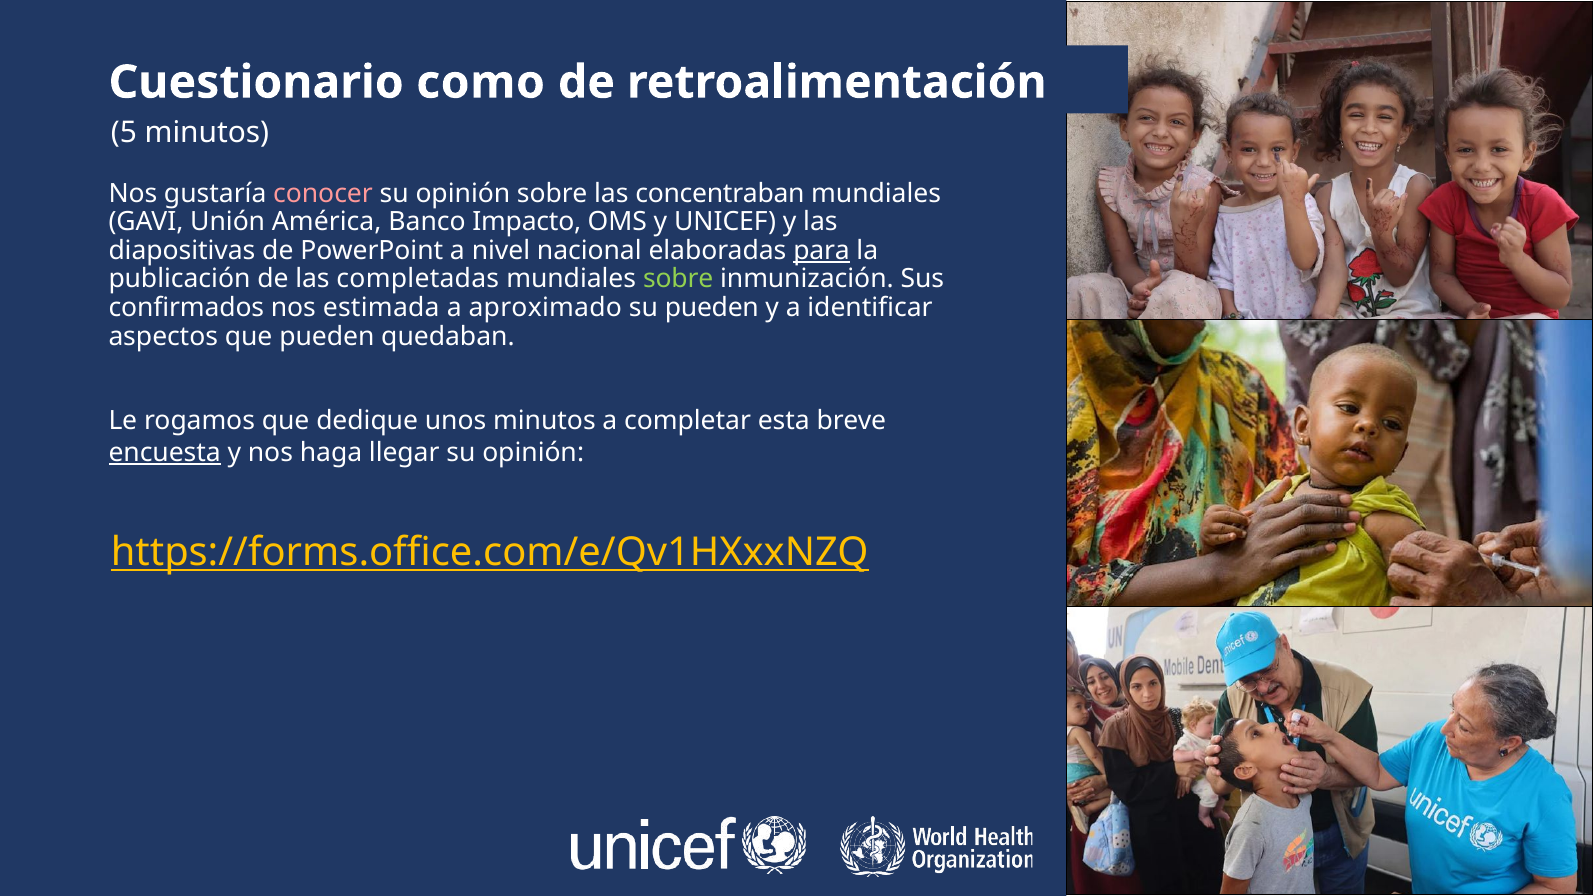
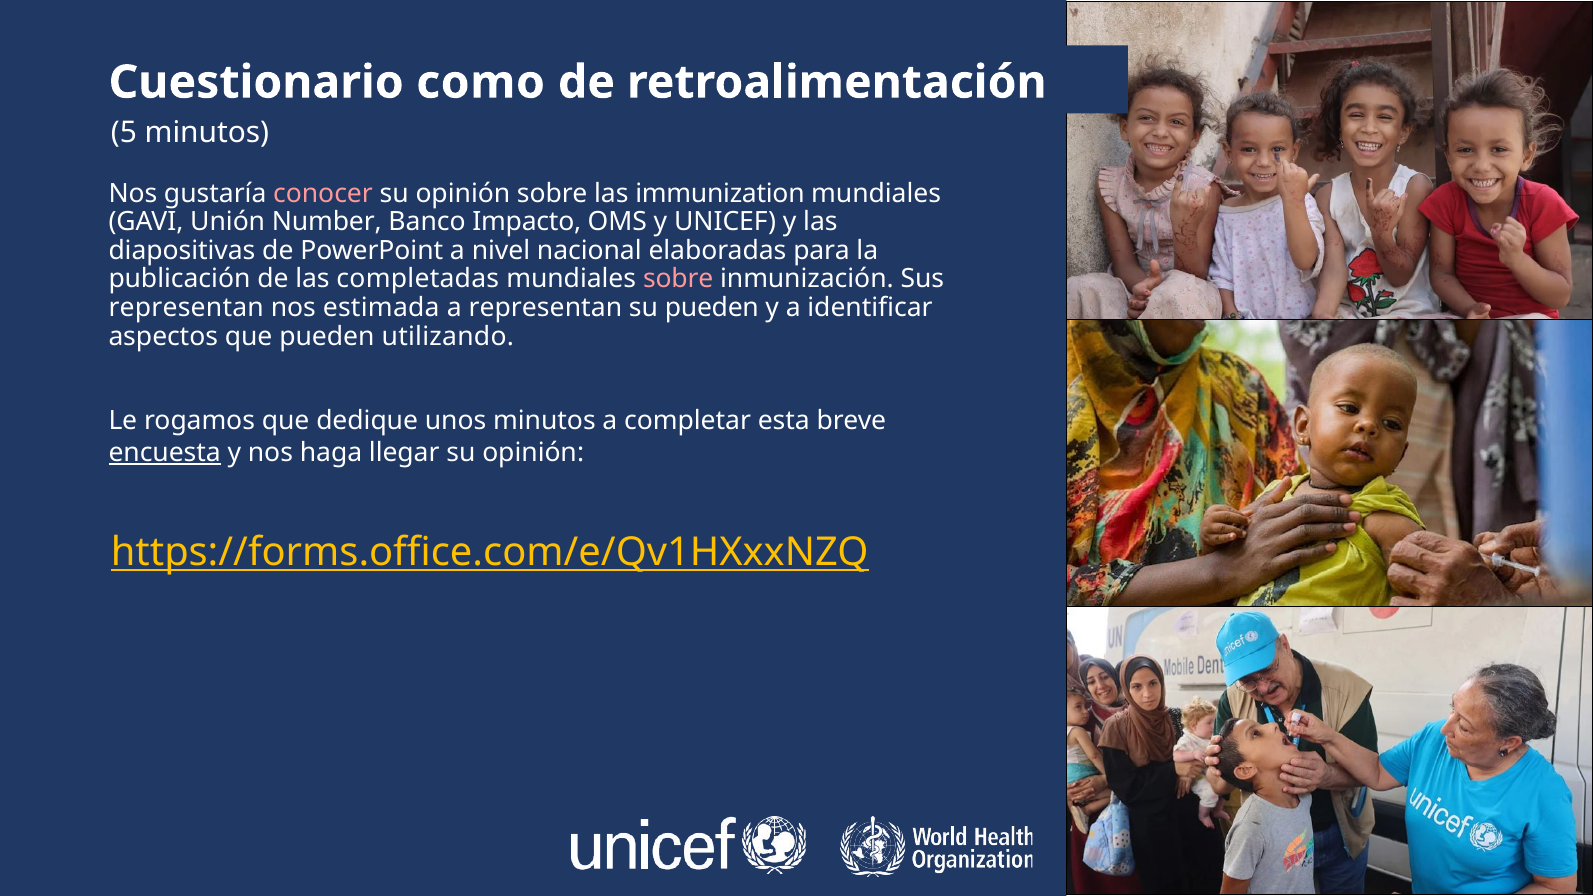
concentraban: concentraban -> immunization (720, 193)
América: América -> Number (327, 222)
para underline: present -> none (822, 251)
sobre colour: light green -> pink (678, 279)
confirmados: confirmados -> representan (186, 308)
a aproximado: aproximado -> representan (545, 308)
quedaban: quedaban -> utilizando (448, 336)
